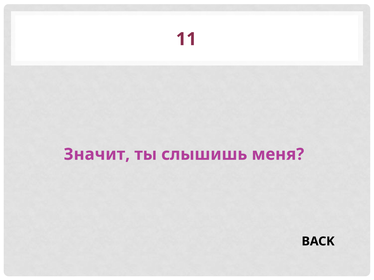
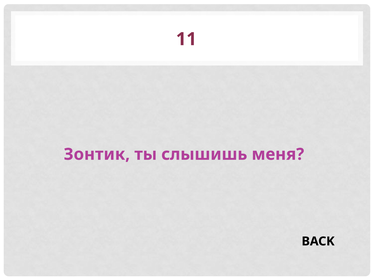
Значит: Значит -> Зонтик (97, 155)
